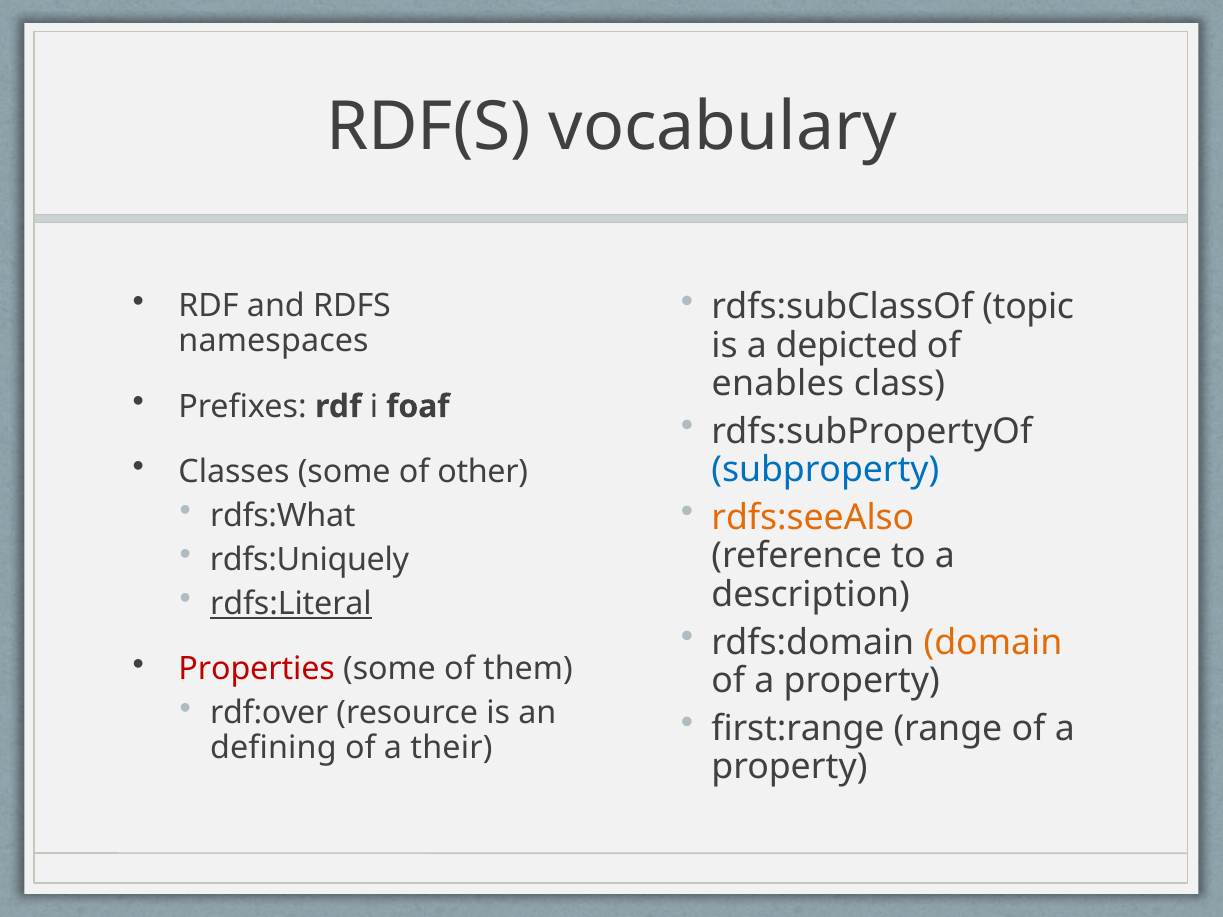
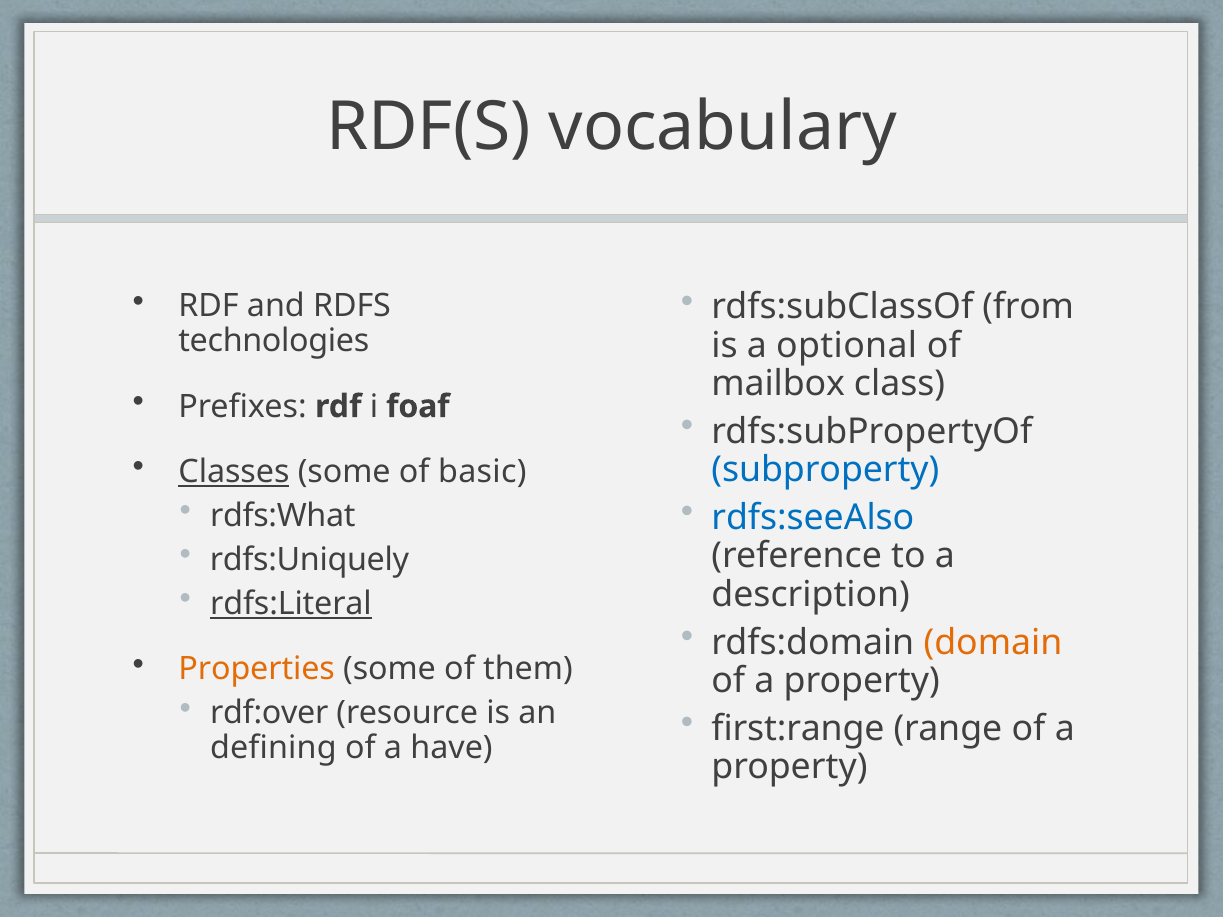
topic: topic -> from (1028, 307)
namespaces: namespaces -> technologies (274, 341)
depicted: depicted -> optional (847, 345)
enables: enables -> mailbox (778, 384)
Classes underline: none -> present (234, 472)
other: other -> basic (482, 472)
rdfs:seeAlso colour: orange -> blue (813, 518)
Properties colour: red -> orange (257, 670)
their: their -> have (452, 748)
